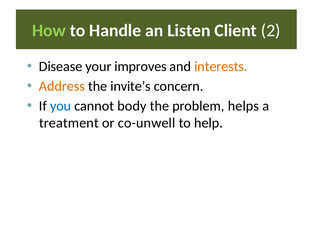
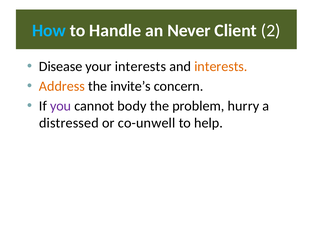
How colour: light green -> light blue (49, 31)
Listen: Listen -> Never (189, 31)
your improves: improves -> interests (140, 67)
you colour: blue -> purple (61, 106)
helps: helps -> hurry (243, 106)
treatment: treatment -> distressed (69, 123)
